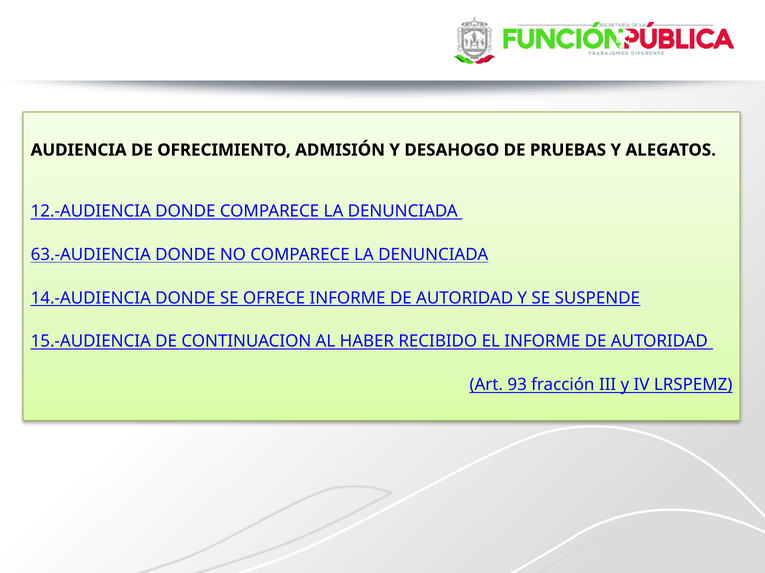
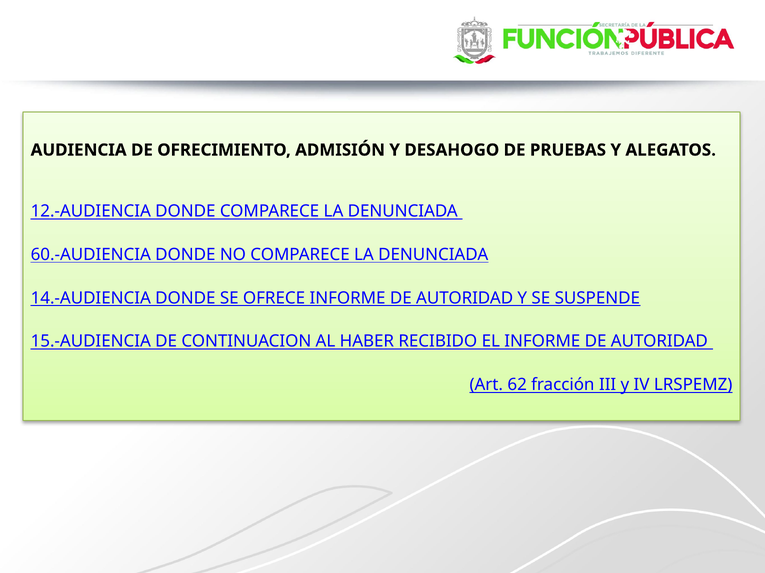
63.-AUDIENCIA: 63.-AUDIENCIA -> 60.-AUDIENCIA (91, 255)
93: 93 -> 62 (517, 385)
